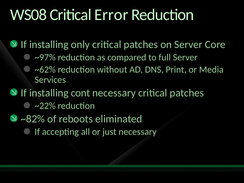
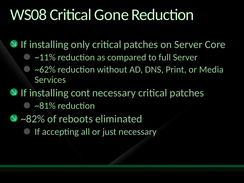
Error: Error -> Gone (111, 15)
~97%: ~97% -> ~11% (45, 57)
~22%: ~22% -> ~81% (45, 106)
